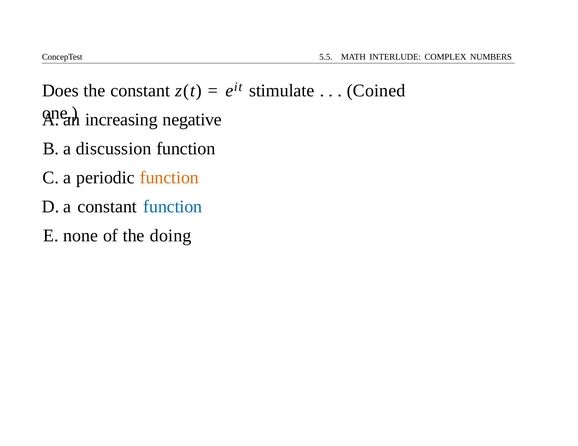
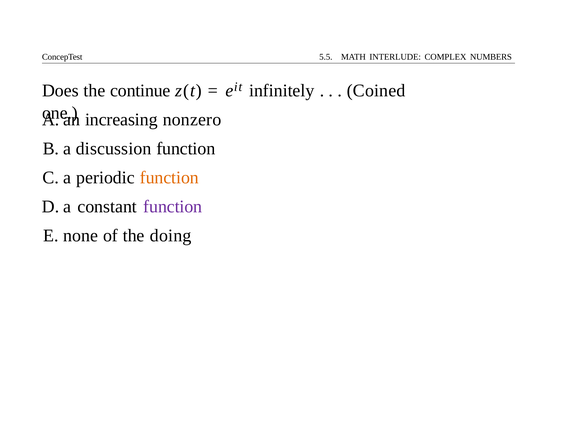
the constant: constant -> continue (140, 91)
stimulate: stimulate -> infinitely (282, 91)
negative: negative -> nonzero (192, 120)
function colour: blue -> purple (173, 207)
